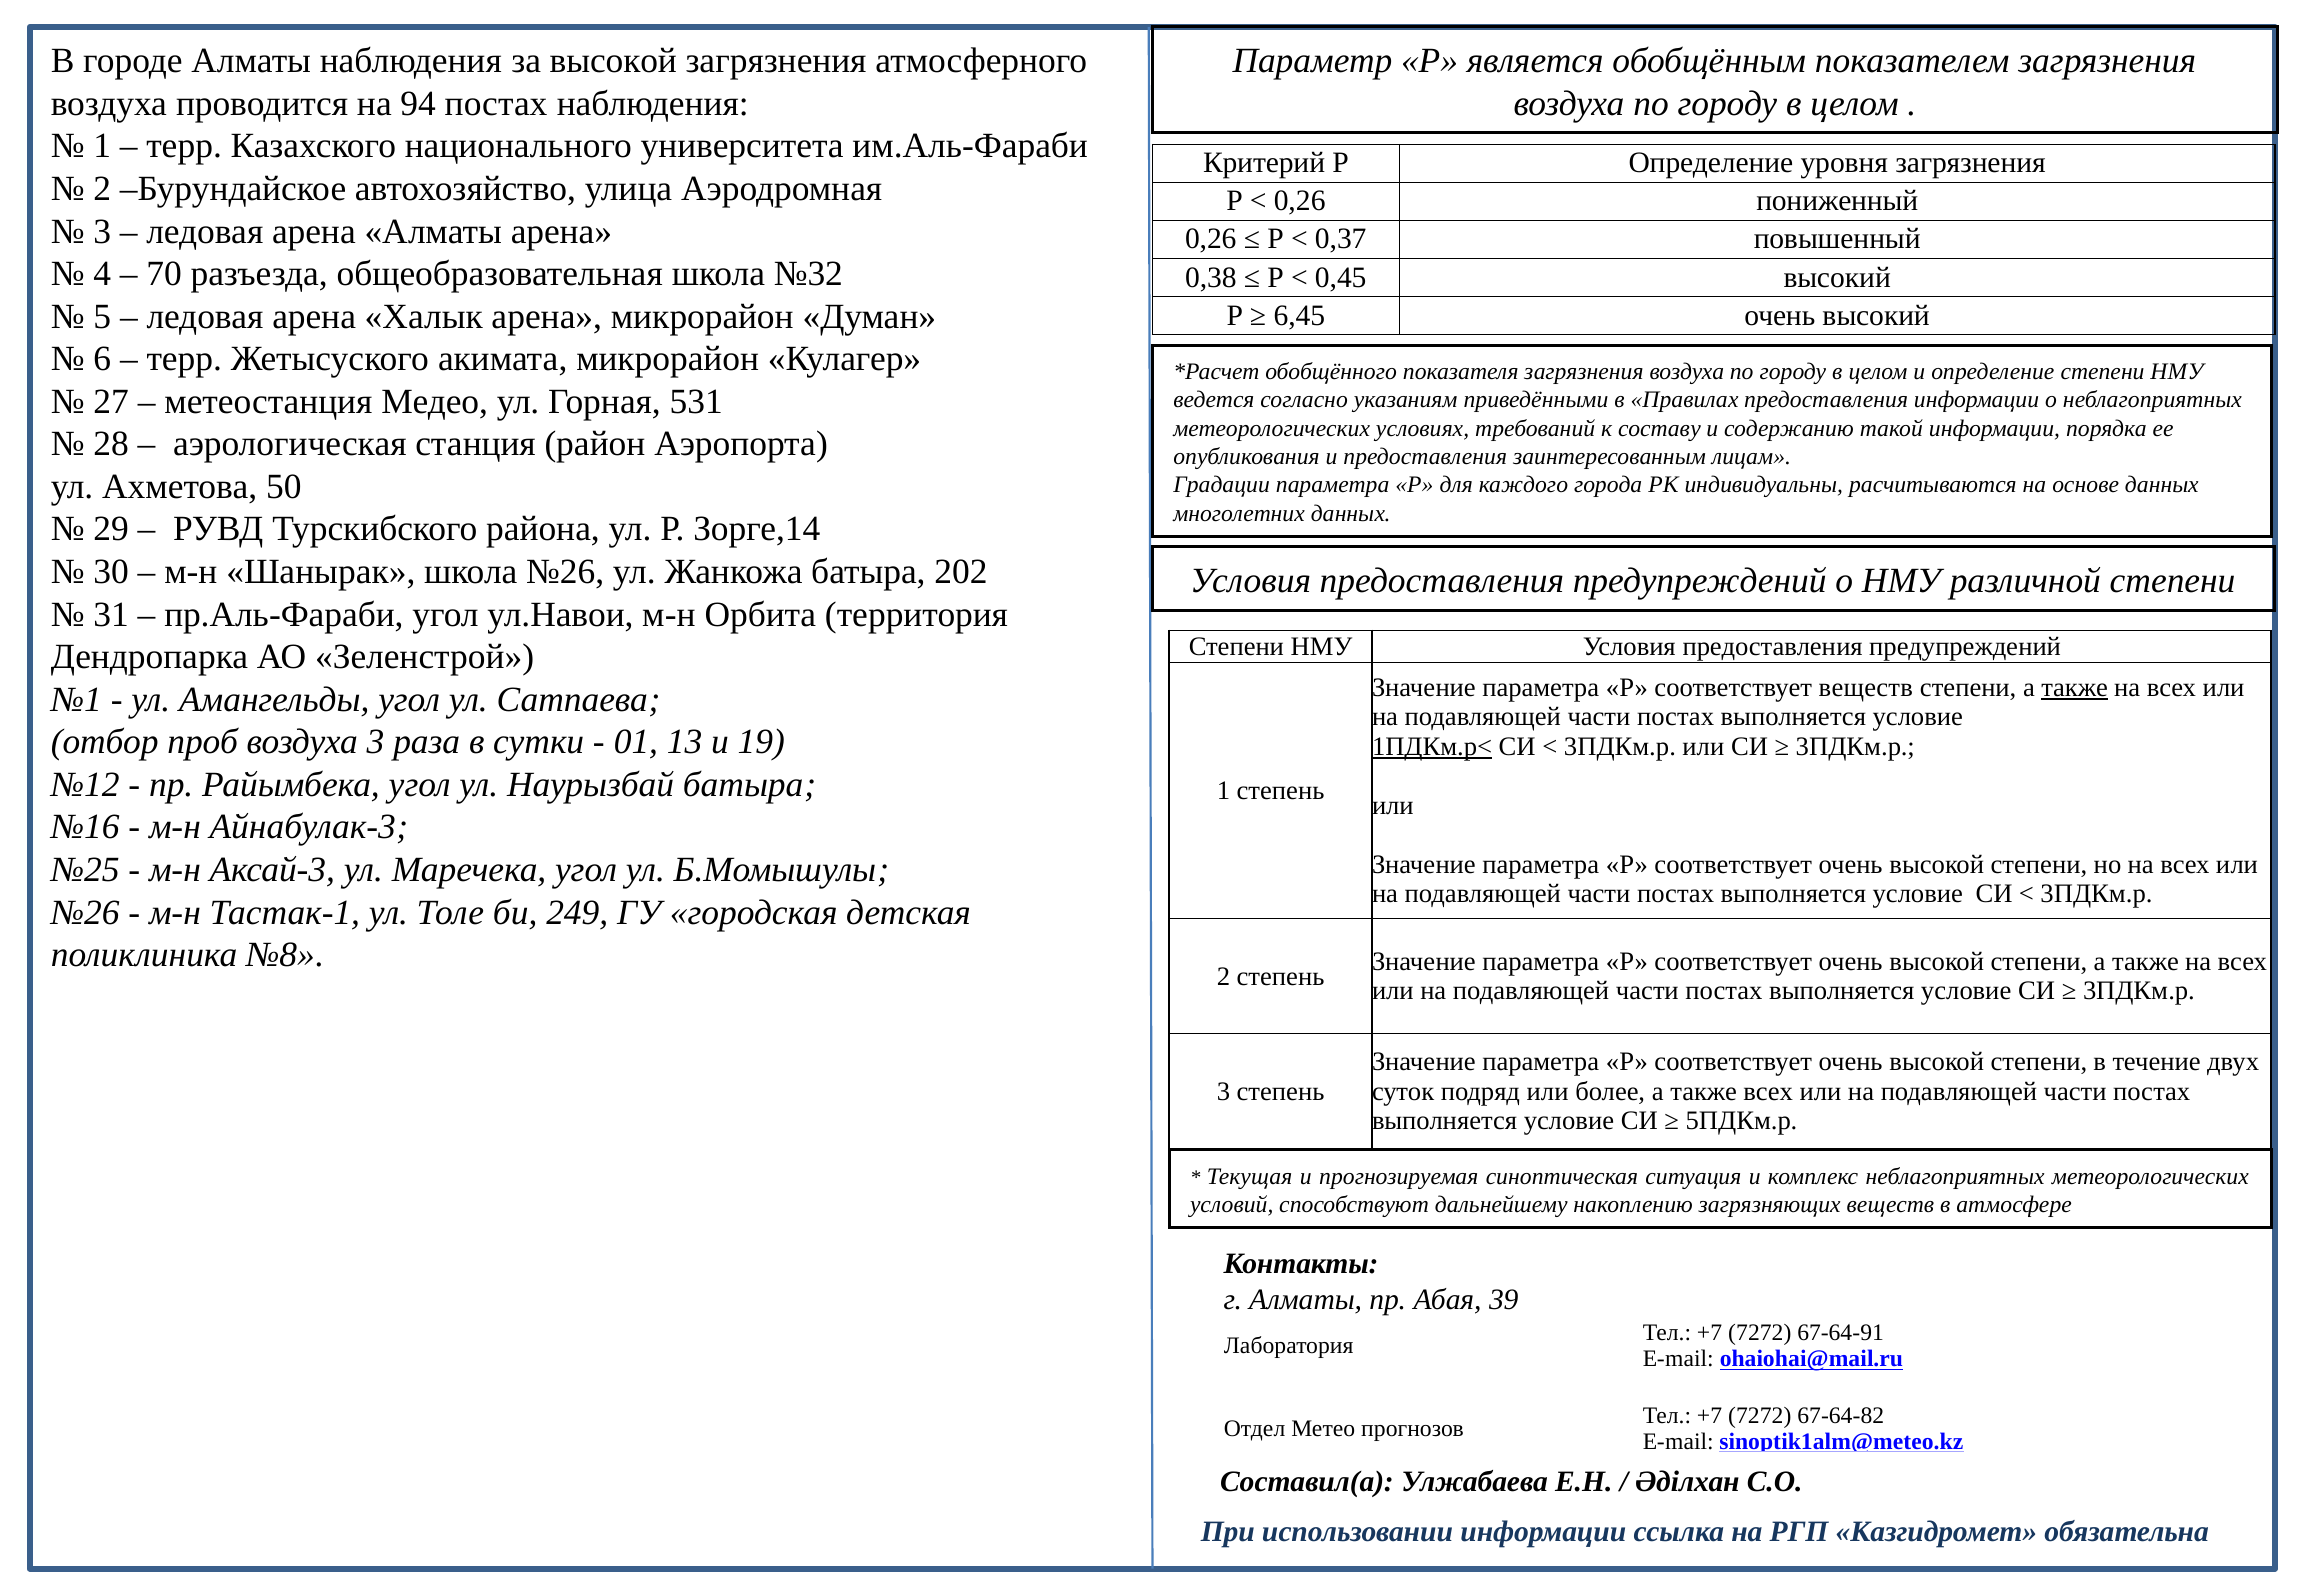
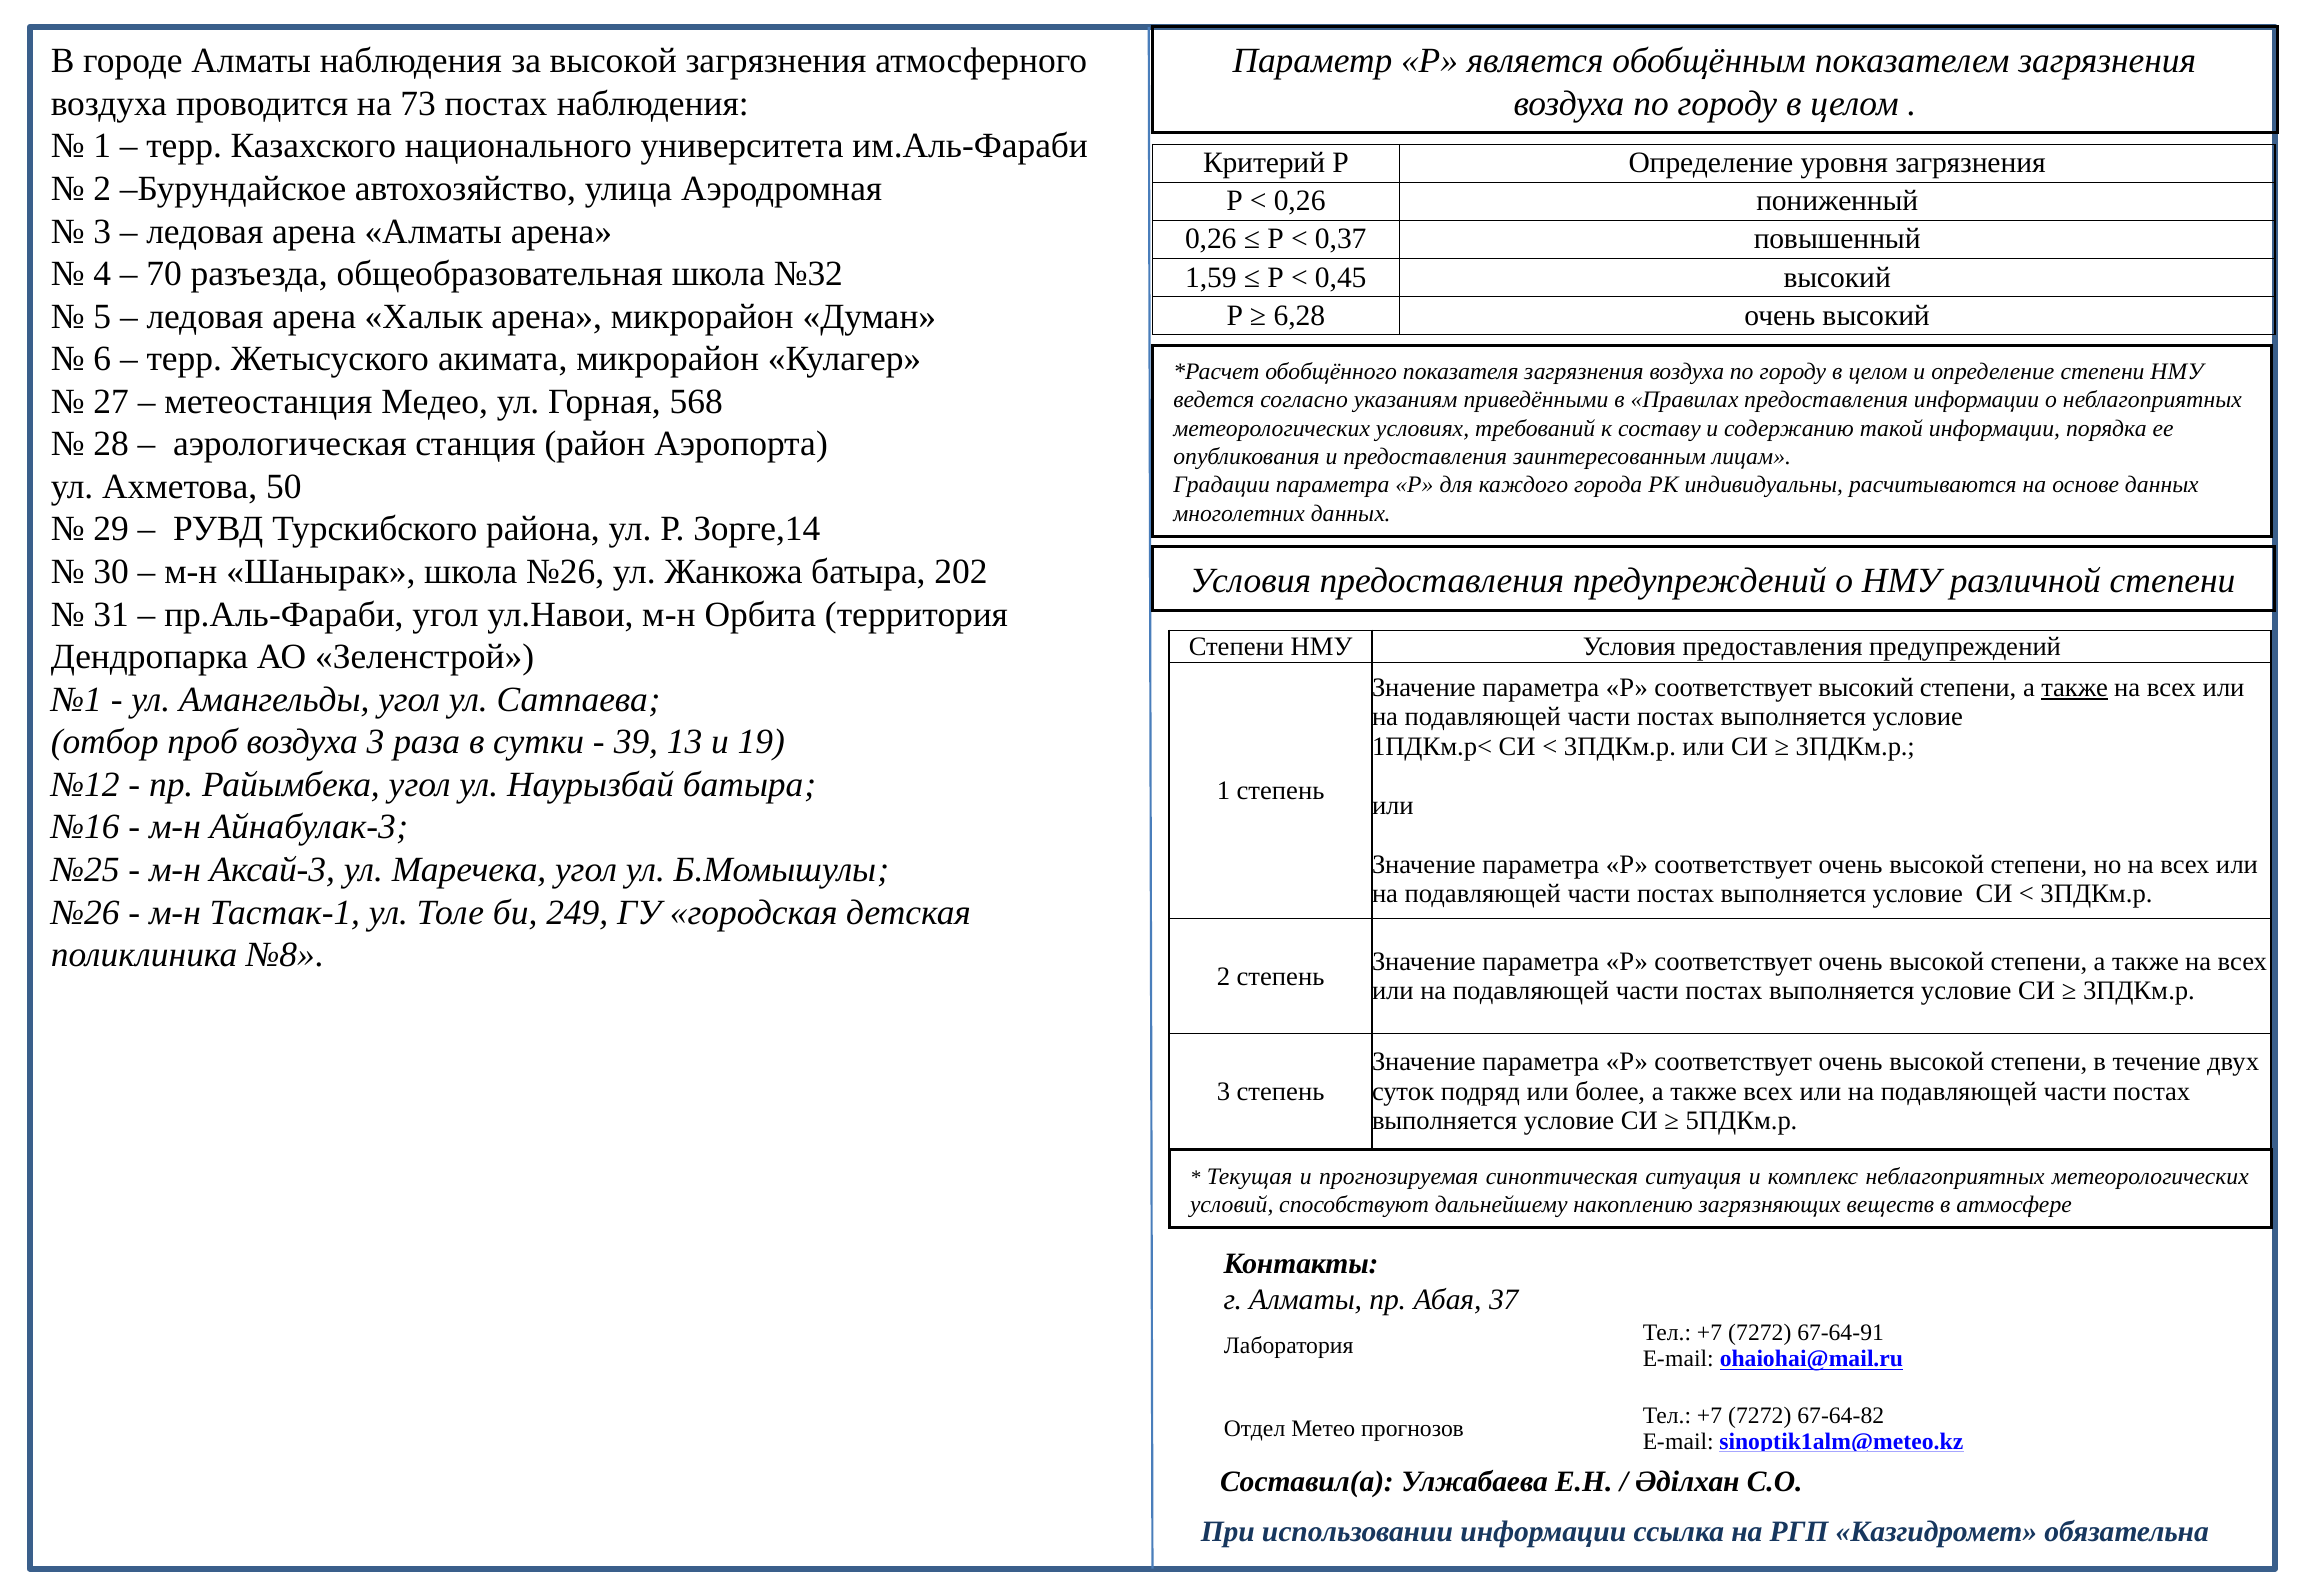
94: 94 -> 73 (418, 104)
0,38: 0,38 -> 1,59 (1211, 277)
6,45: 6,45 -> 6,28 (1299, 315)
531: 531 -> 568 (696, 402)
соответствует веществ: веществ -> высокий (1866, 687)
01: 01 -> 39 (636, 742)
1ПДКм.р< underline: present -> none (1432, 746)
39: 39 -> 37 (1504, 1299)
